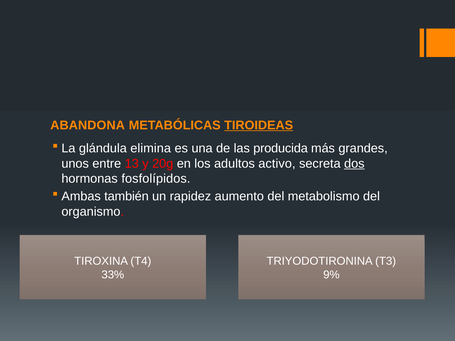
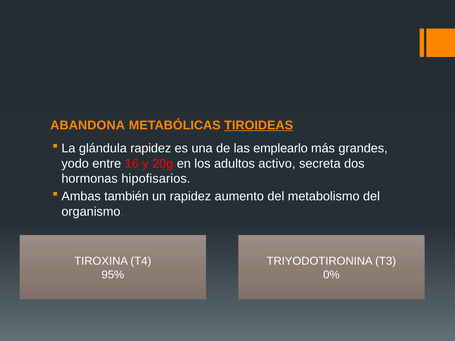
glándula elimina: elimina -> rapidez (151, 149)
producida: producida -> emplearlo (281, 149)
unos: unos -> yodo (75, 164)
13: 13 -> 16 (132, 164)
dos underline: present -> none (354, 164)
fosfolípidos: fosfolípidos -> hipofisarios (156, 179)
33%: 33% -> 95% (113, 275)
9%: 9% -> 0% (331, 275)
